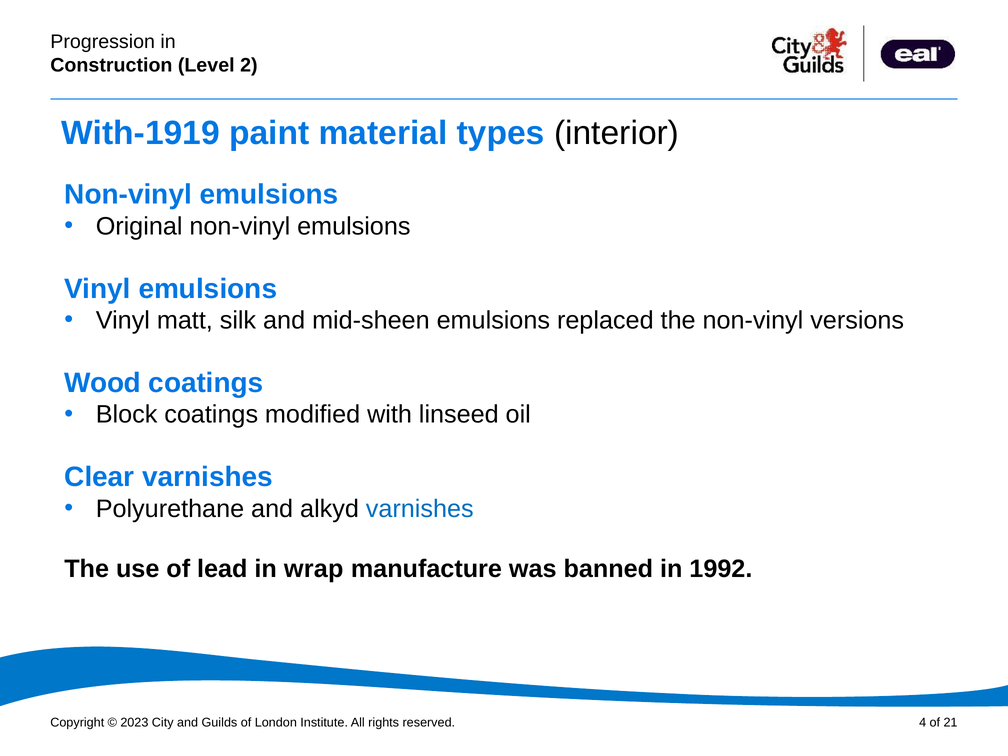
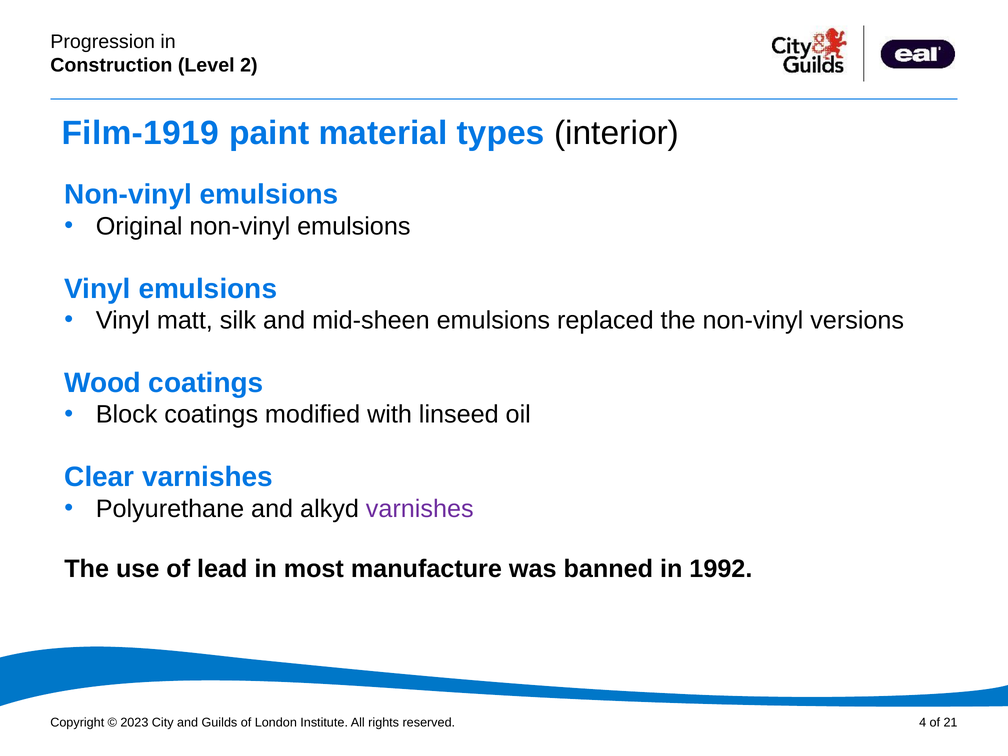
With-1919: With-1919 -> Film-1919 (140, 133)
varnishes colour: blue -> purple (420, 509)
wrap: wrap -> most (314, 569)
